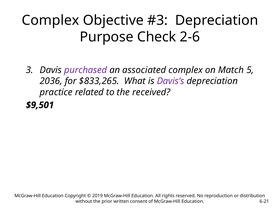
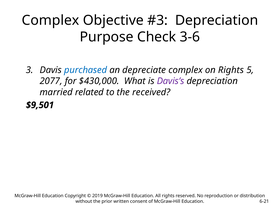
2-6: 2-6 -> 3-6 (190, 37)
purchased colour: purple -> blue (86, 70)
associated: associated -> depreciate (144, 70)
on Match: Match -> Rights (231, 70)
2036: 2036 -> 2077 (51, 81)
$833,265: $833,265 -> $430,000 (99, 81)
practice: practice -> married (56, 92)
